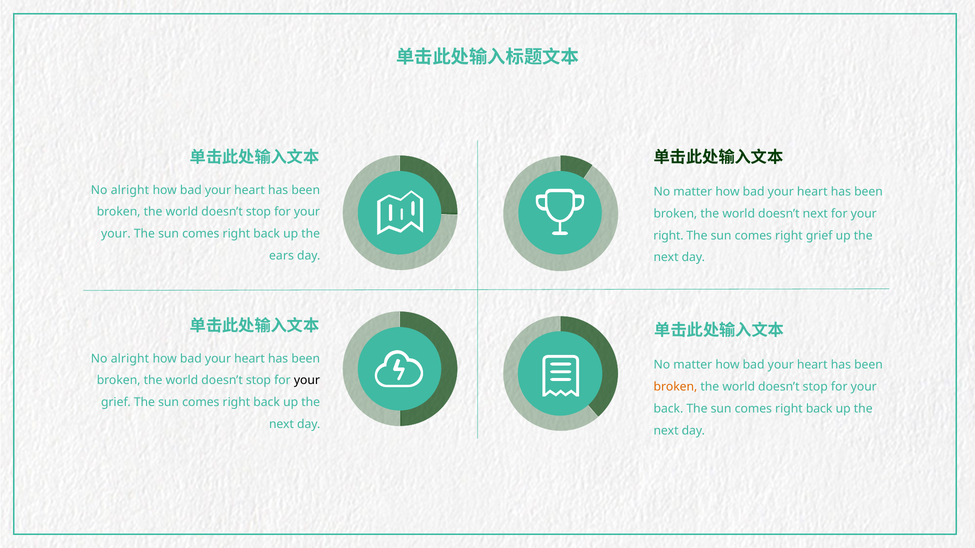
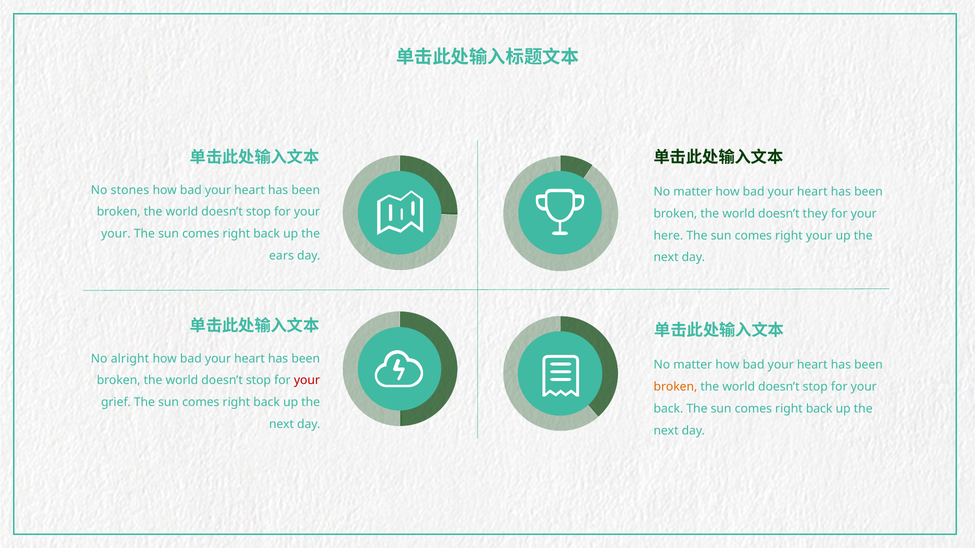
alright: alright -> stones (130, 190)
doesn’t next: next -> they (815, 214)
right: right -> here (668, 236)
right grief: grief -> your (819, 236)
your colour: black -> red (307, 381)
